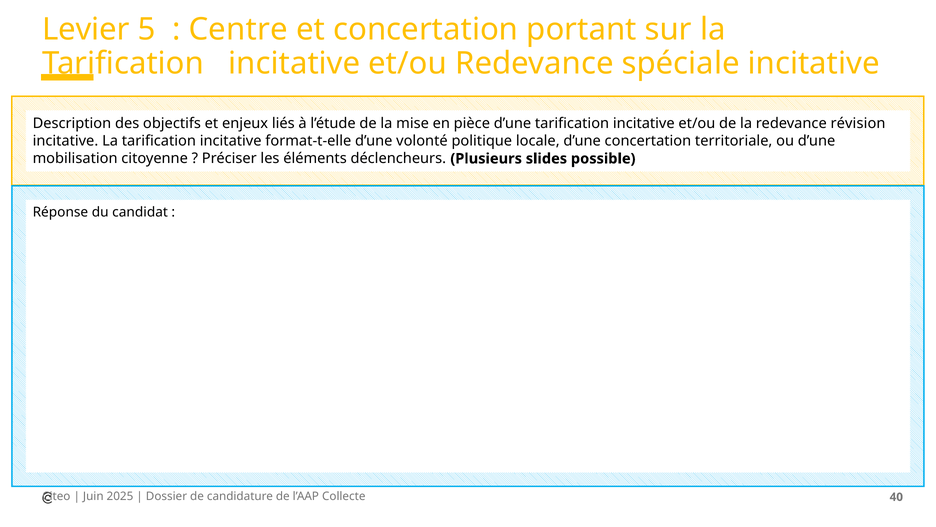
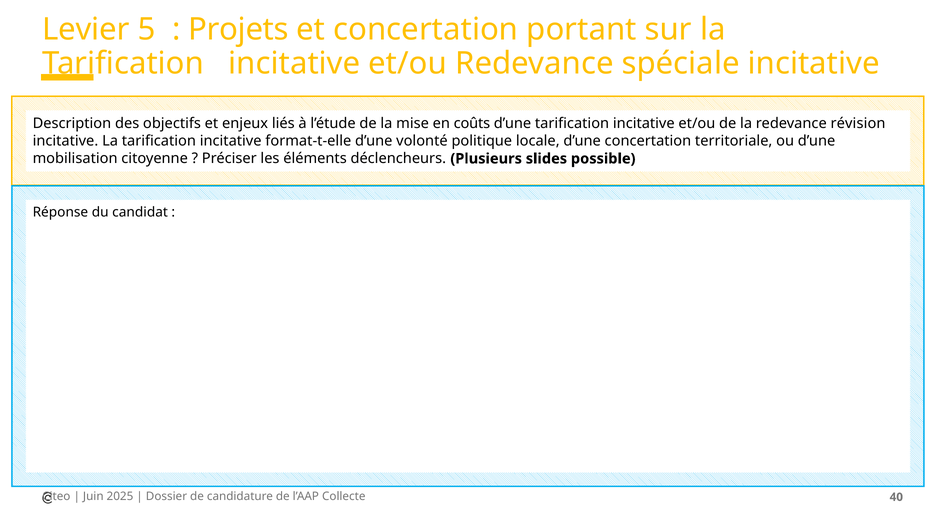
Centre: Centre -> Projets (239, 30)
pièce: pièce -> coûts (472, 123)
